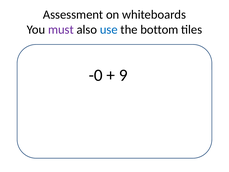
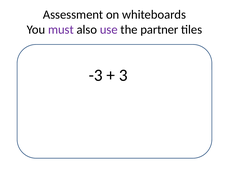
use colour: blue -> purple (109, 30)
bottom: bottom -> partner (159, 30)
-0: -0 -> -3 (96, 75)
9: 9 -> 3 (123, 75)
